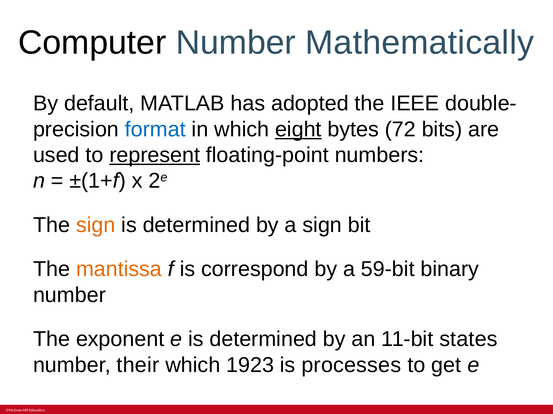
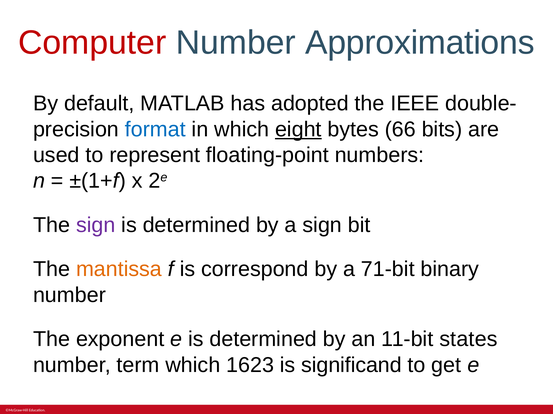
Computer colour: black -> red (92, 43)
Mathematically: Mathematically -> Approximations (420, 43)
72: 72 -> 66 (400, 130)
represent underline: present -> none (155, 155)
sign colour: orange -> purple (96, 225)
59-bit: 59-bit -> 71-bit (388, 270)
their: their -> term (138, 366)
1923: 1923 -> 1623 (250, 366)
processes: processes -> significand (351, 366)
